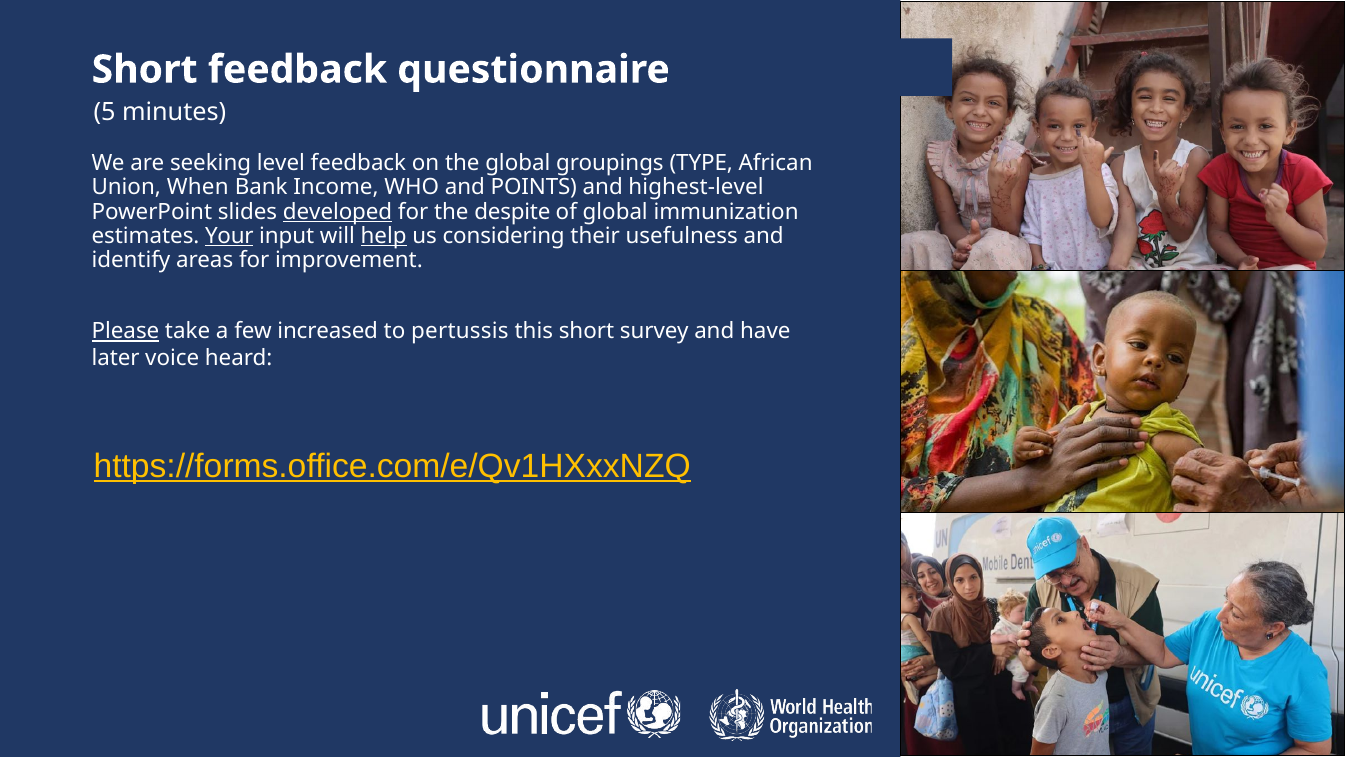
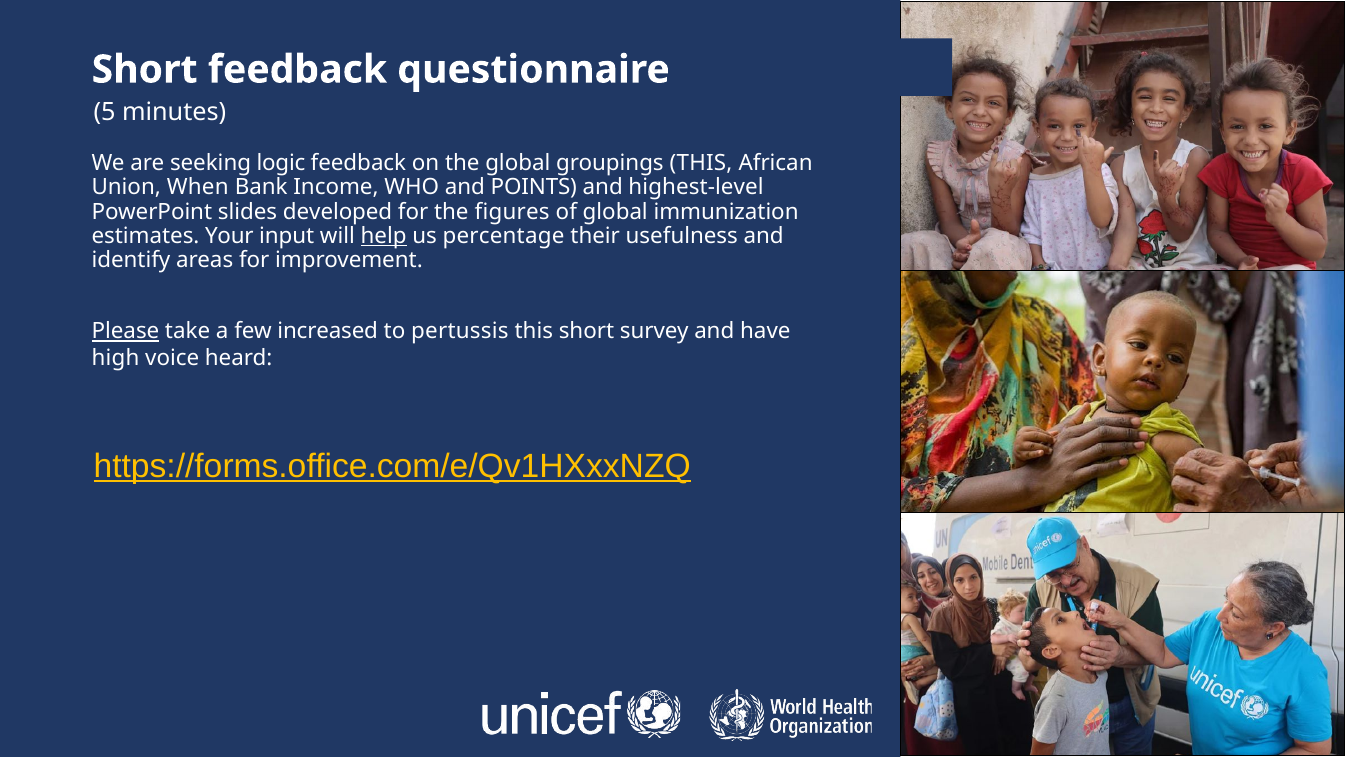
level: level -> logic (281, 163)
groupings TYPE: TYPE -> THIS (701, 163)
developed underline: present -> none (338, 212)
despite: despite -> figures (512, 212)
Your underline: present -> none (229, 236)
considering: considering -> percentage (504, 236)
later: later -> high (115, 358)
